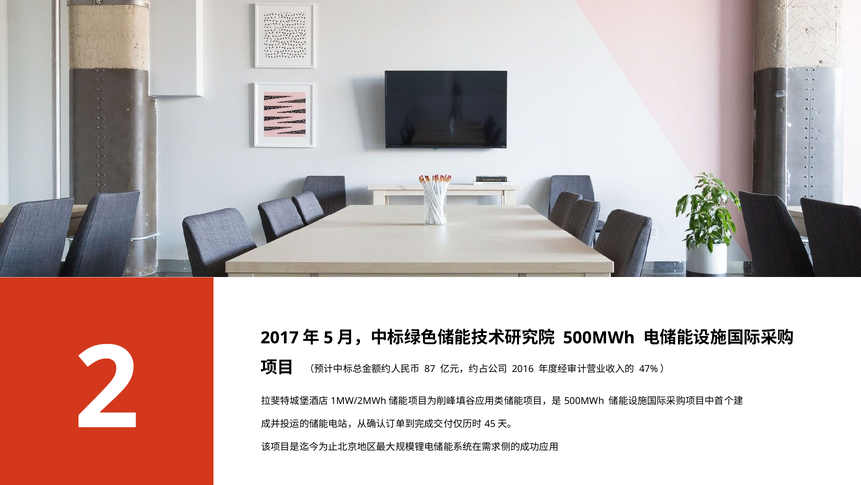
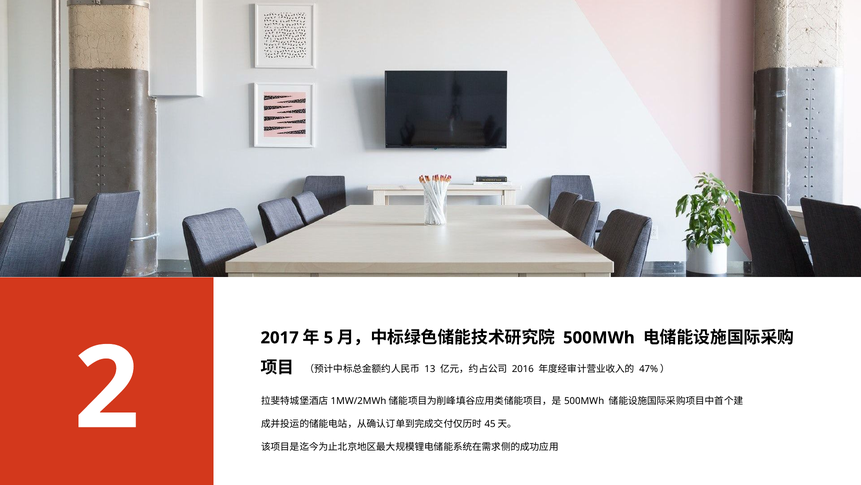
87: 87 -> 13 (430, 369)
